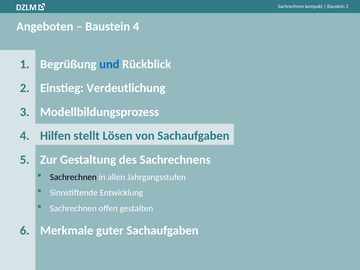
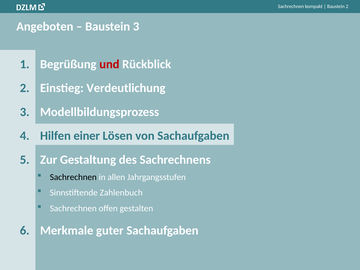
Baustein 4: 4 -> 3 (136, 27)
und colour: blue -> red (109, 64)
stellt: stellt -> einer (87, 136)
Entwicklung: Entwicklung -> Zahlenbuch (121, 193)
